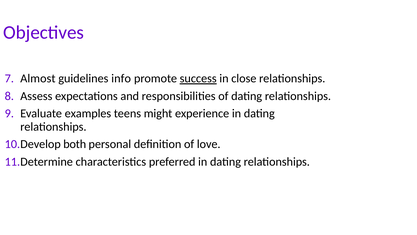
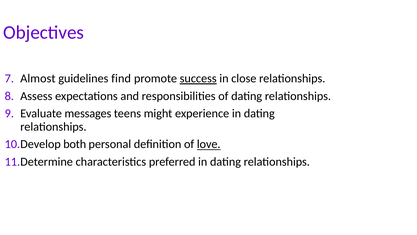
info: info -> find (121, 78)
examples: examples -> messages (88, 113)
love underline: none -> present (209, 144)
